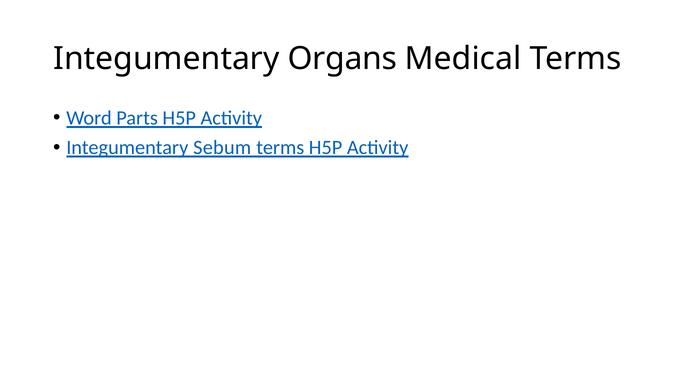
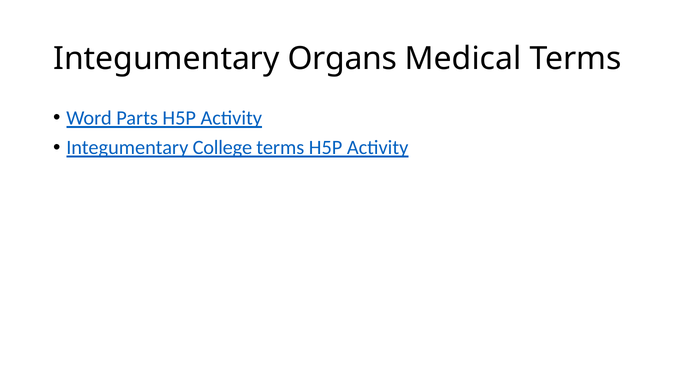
Sebum: Sebum -> College (222, 148)
